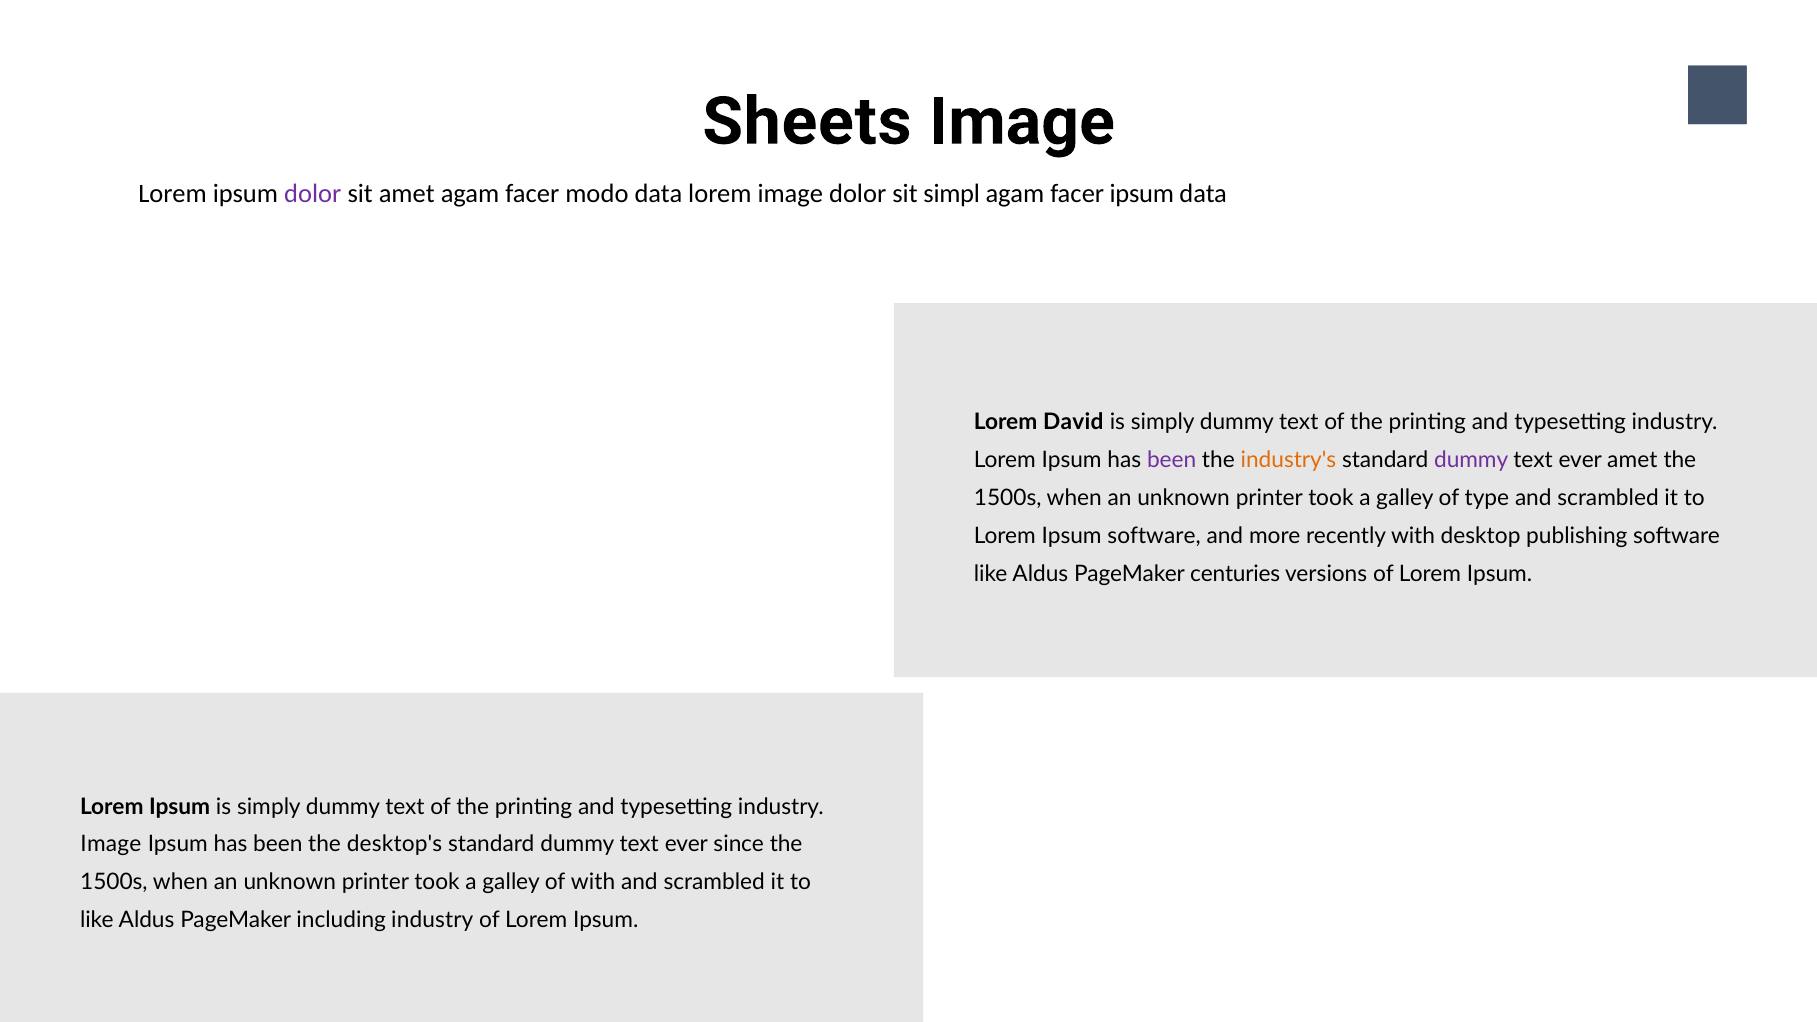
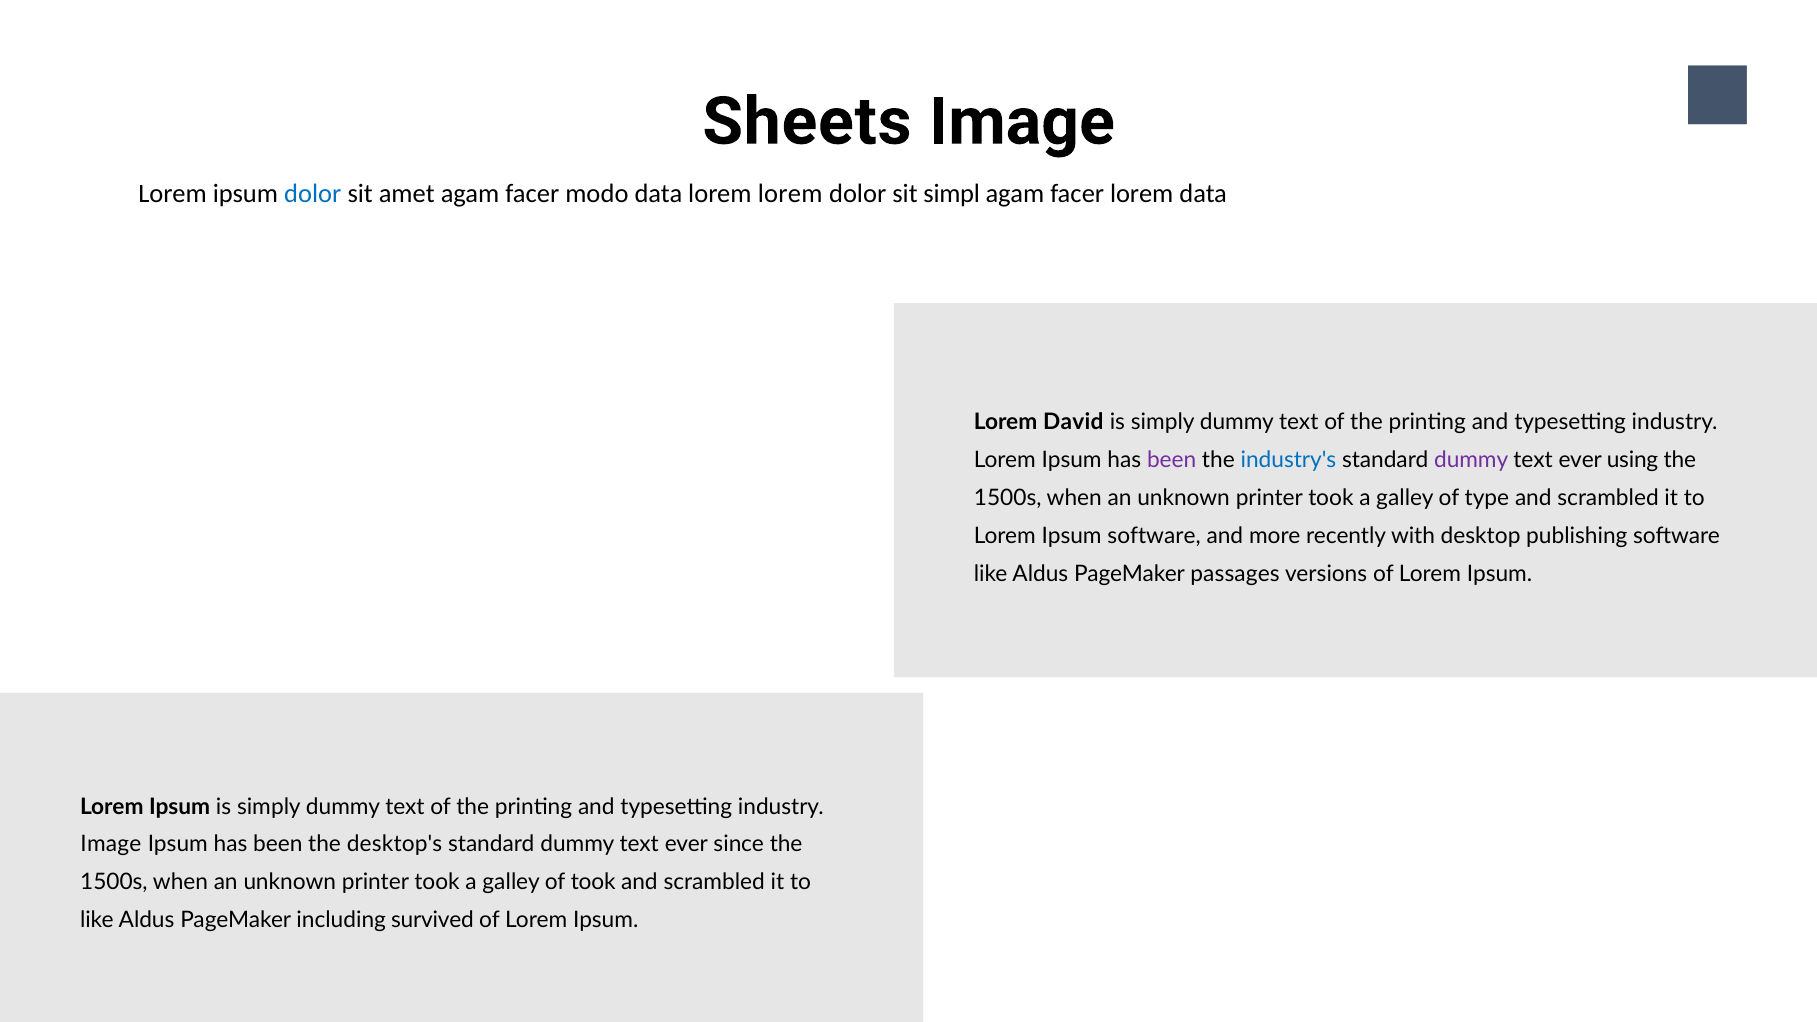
dolor colour: purple -> blue (313, 194)
lorem image: image -> lorem (790, 194)
facer ipsum: ipsum -> lorem (1142, 194)
industry's colour: orange -> blue (1288, 460)
ever amet: amet -> using (1633, 460)
centuries: centuries -> passages (1235, 574)
of with: with -> took (593, 882)
including industry: industry -> survived (432, 920)
